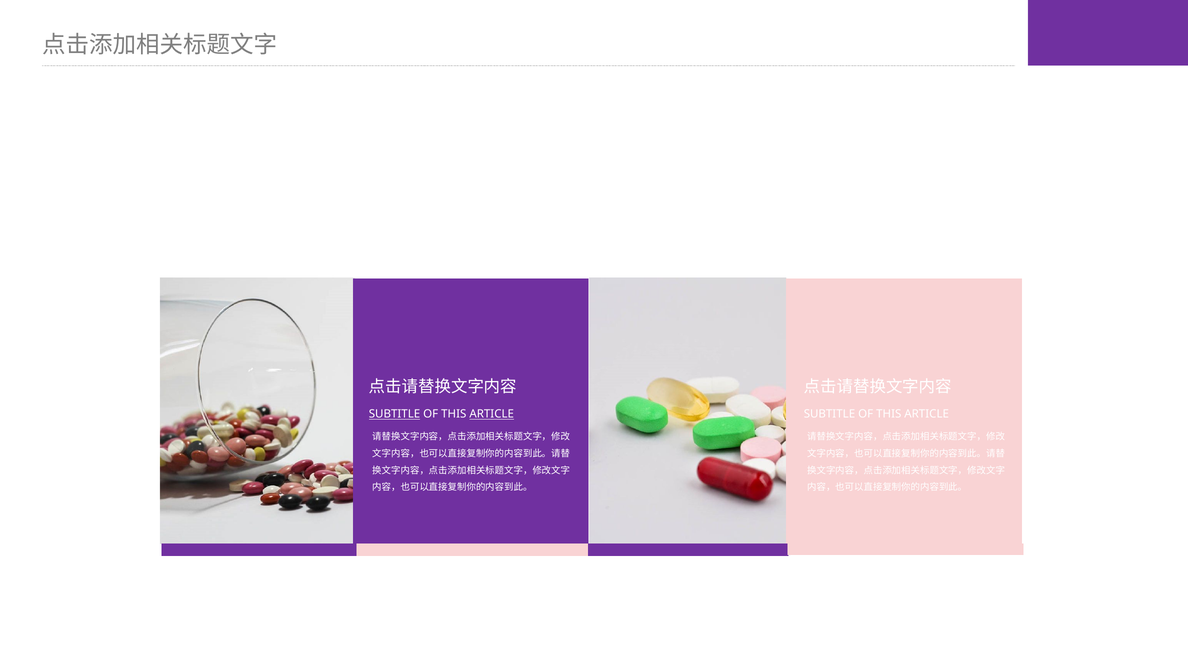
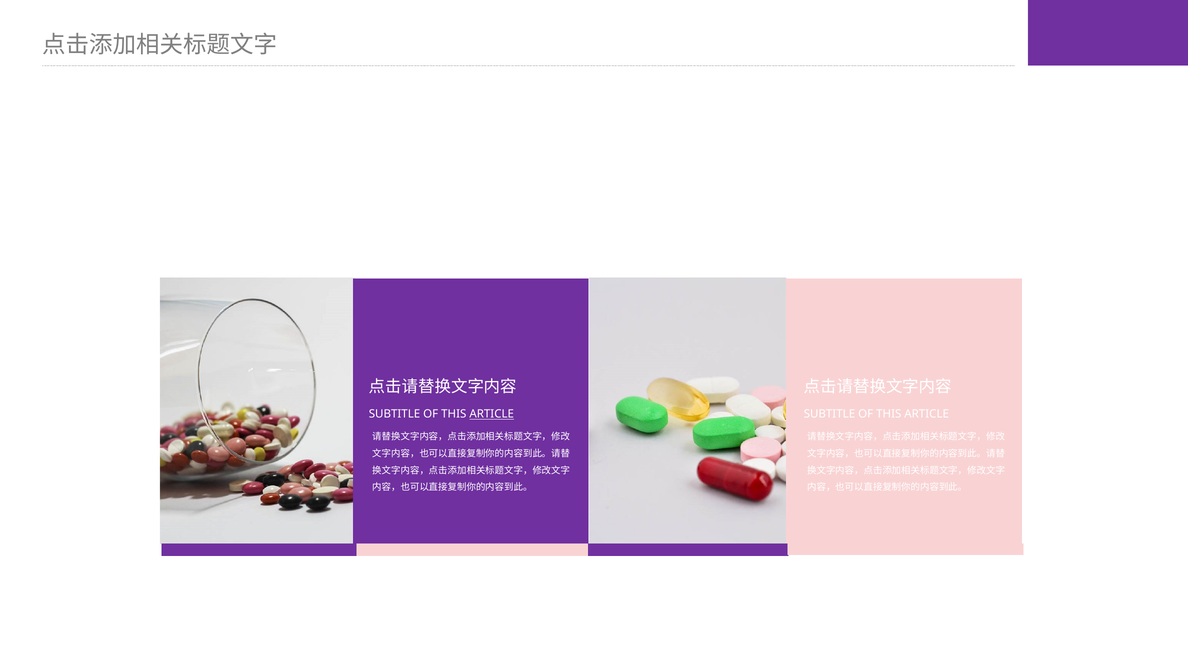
SUBTITLE underline: present -> none (394, 414)
